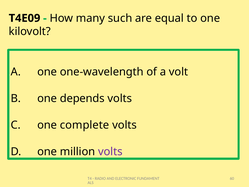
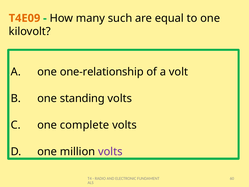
T4E09 colour: black -> orange (25, 18)
one-wavelength: one-wavelength -> one-relationship (102, 72)
depends: depends -> standing (82, 98)
